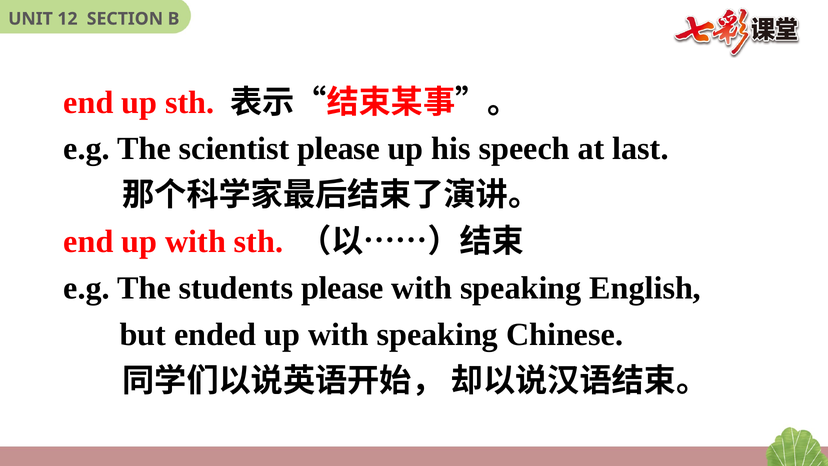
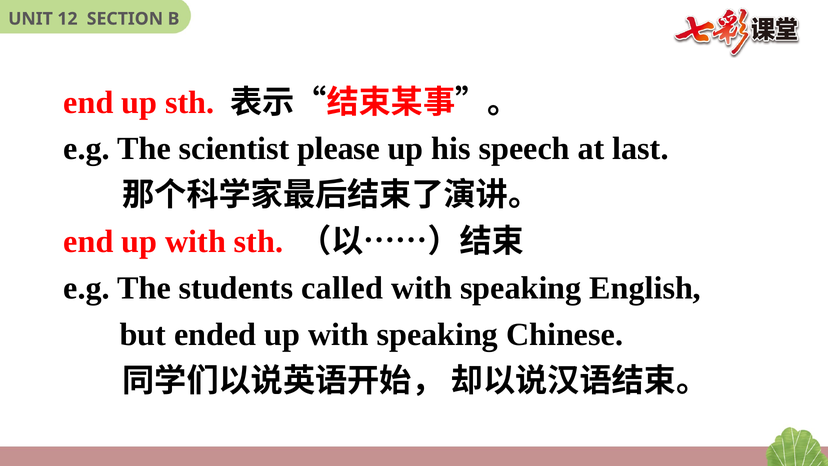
students please: please -> called (342, 288)
